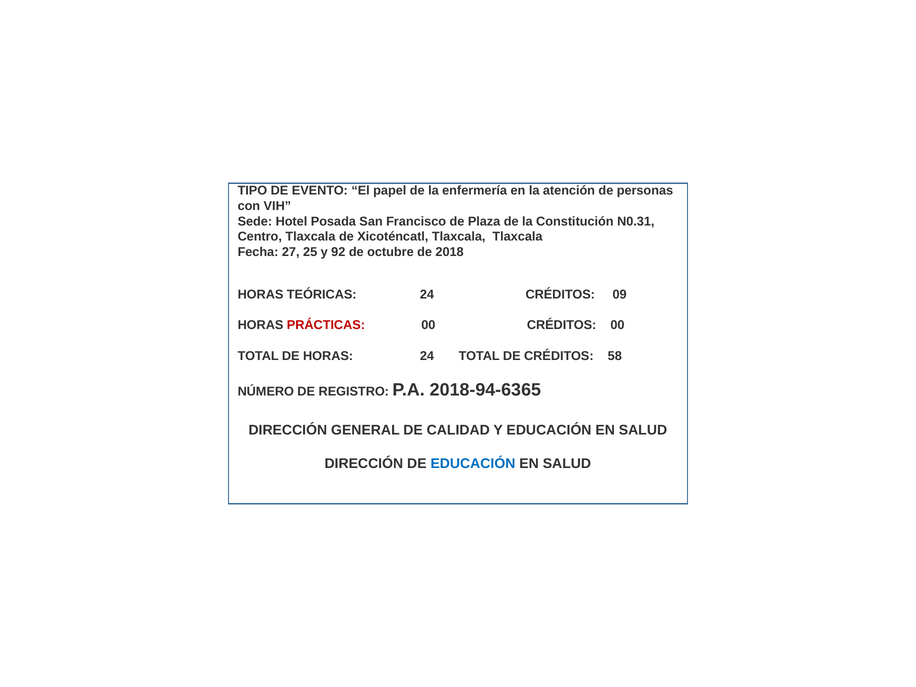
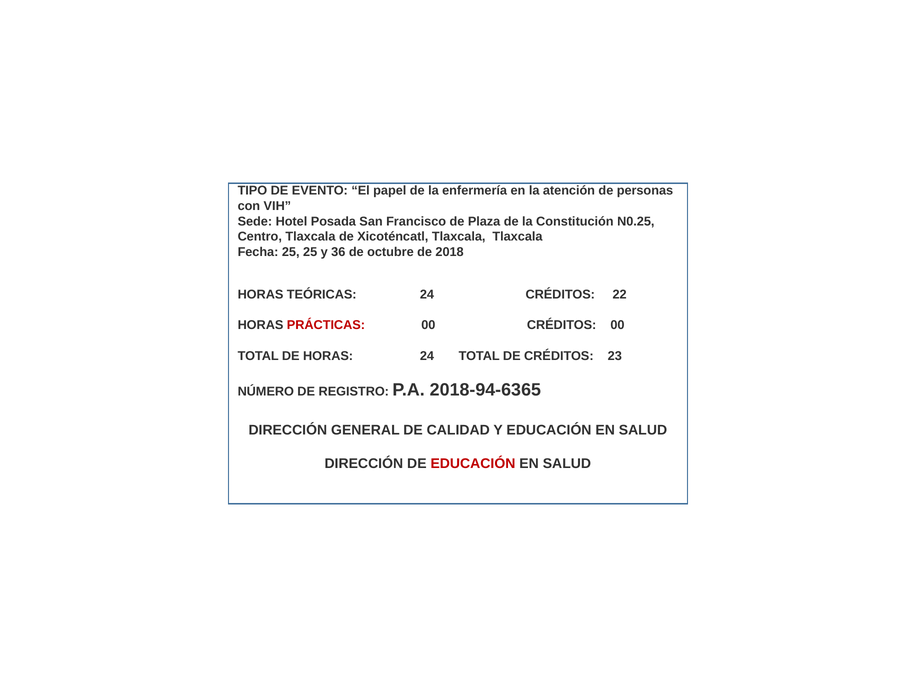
N0.31: N0.31 -> N0.25 (636, 221)
Fecha 27: 27 -> 25 (291, 252)
92: 92 -> 36 (338, 252)
09: 09 -> 22 (620, 295)
58: 58 -> 23 (615, 356)
EDUCACIÓN colour: blue -> red (473, 464)
